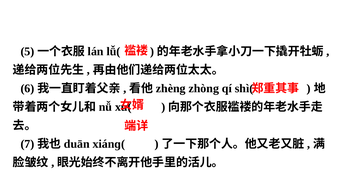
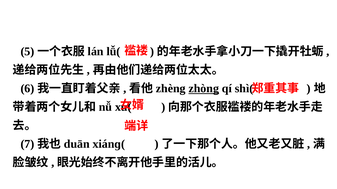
zhòng underline: none -> present (204, 89)
